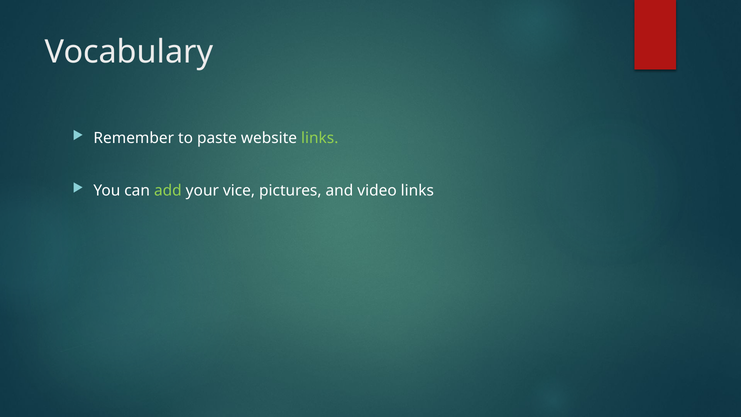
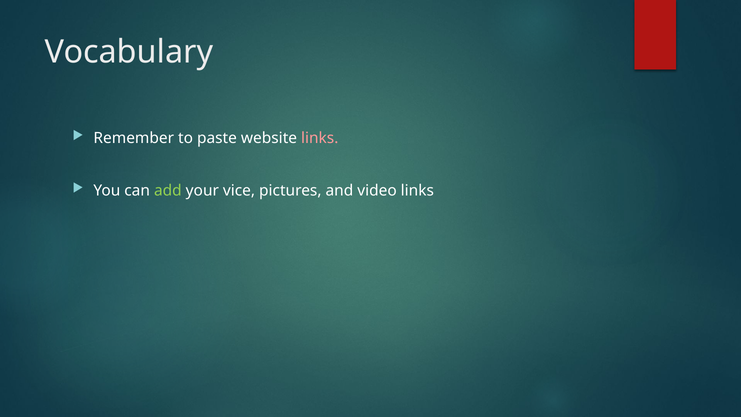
links colour: light green -> pink (320, 138)
